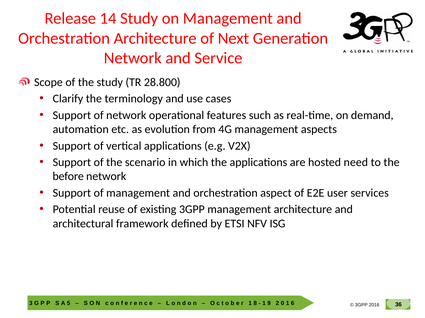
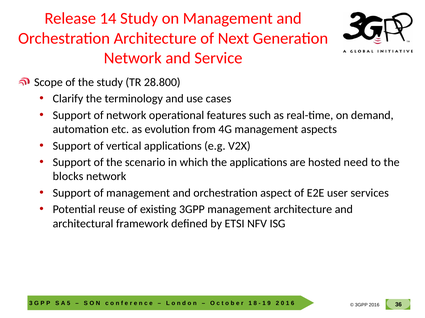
before: before -> blocks (68, 177)
